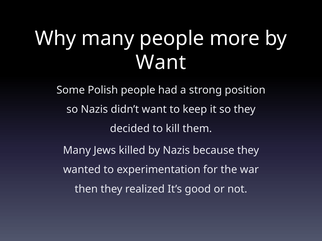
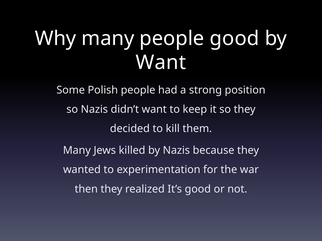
people more: more -> good (234, 39)
